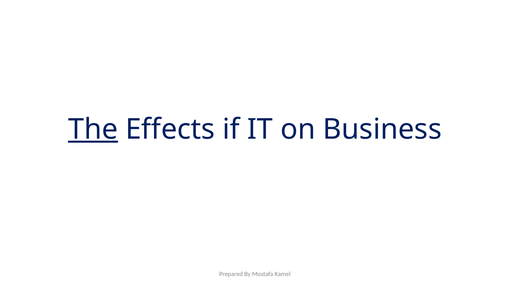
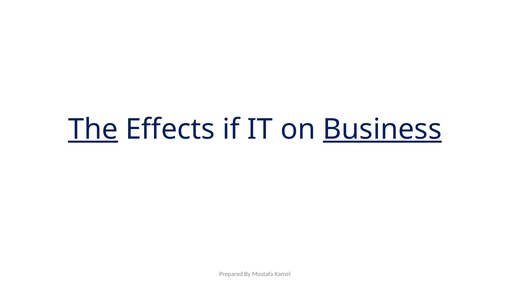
Business underline: none -> present (382, 129)
